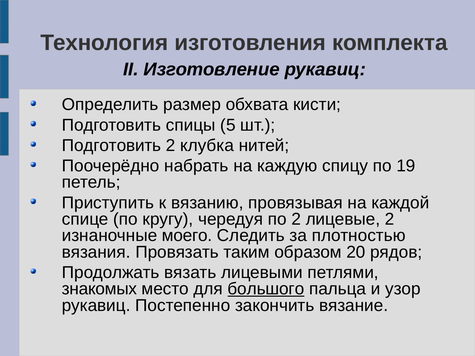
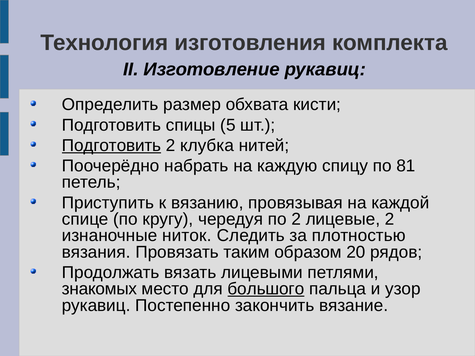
Подготовить underline: none -> present (112, 146)
19: 19 -> 81 (406, 166)
моего: моего -> ниток (187, 236)
